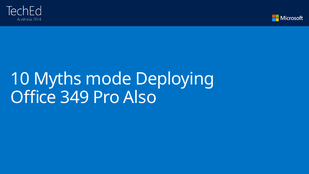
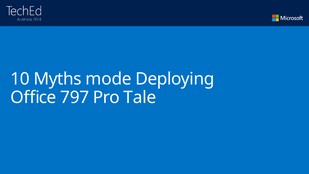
349: 349 -> 797 (75, 97)
Also: Also -> Tale (140, 97)
